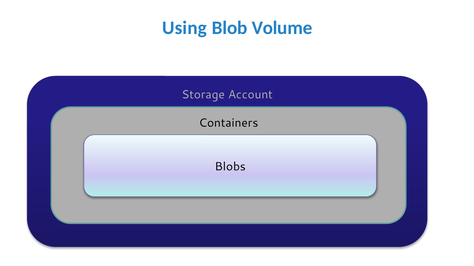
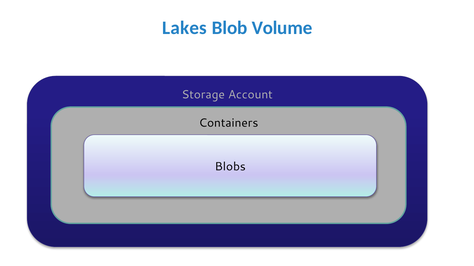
Using: Using -> Lakes (185, 28)
